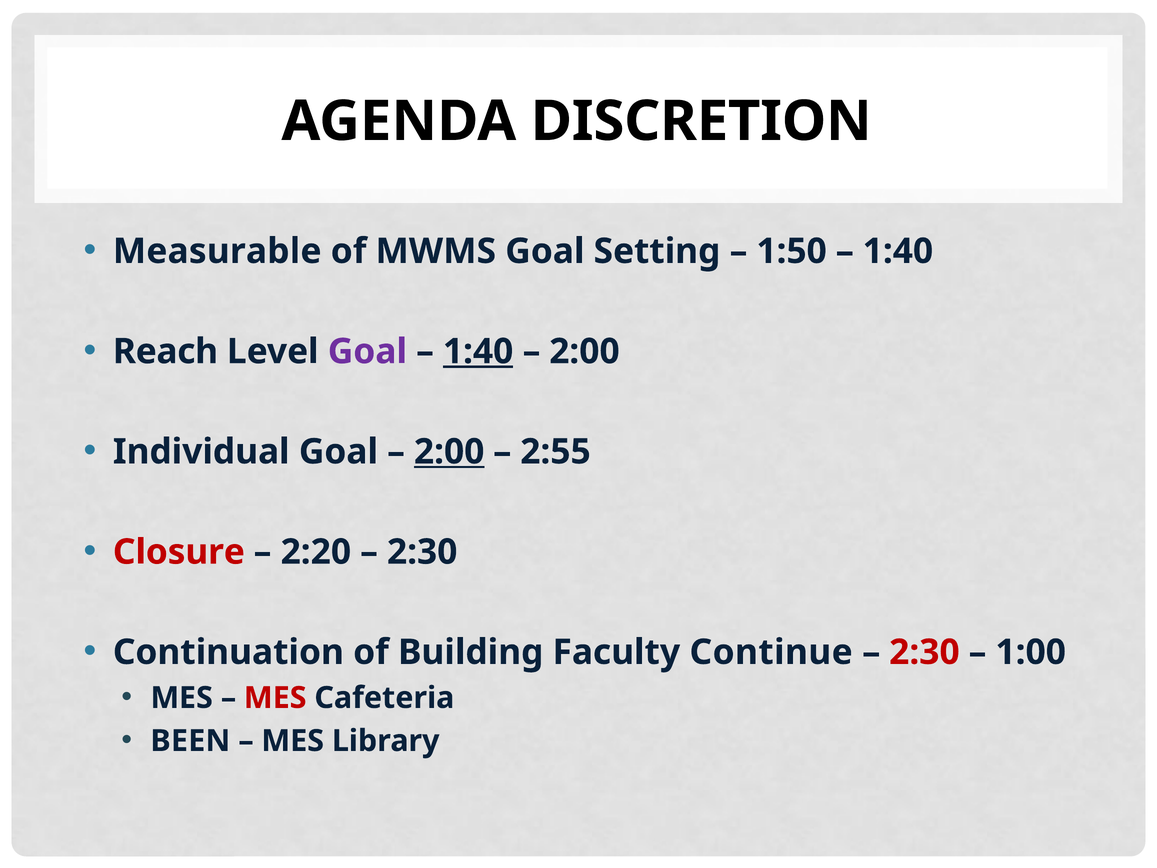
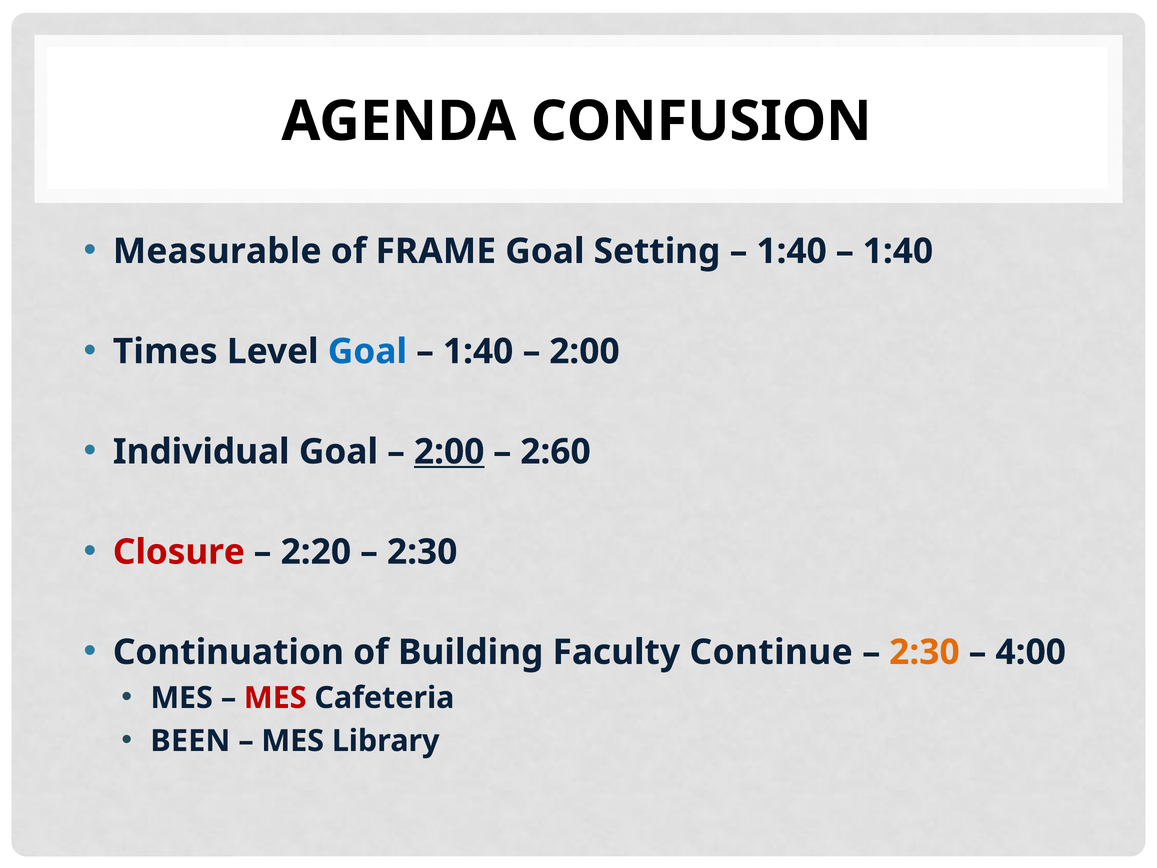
DISCRETION: DISCRETION -> CONFUSION (701, 121)
MWMS: MWMS -> FRAME (436, 251)
1:50: 1:50 -> 1:40 (792, 251)
Reach: Reach -> Times (165, 351)
Goal colour: purple -> blue (367, 351)
1:40 underline: present -> none (478, 351)
2:55: 2:55 -> 2:60 (555, 452)
2:30 colour: red -> orange (924, 652)
1:00: 1:00 -> 4:00 (1031, 652)
